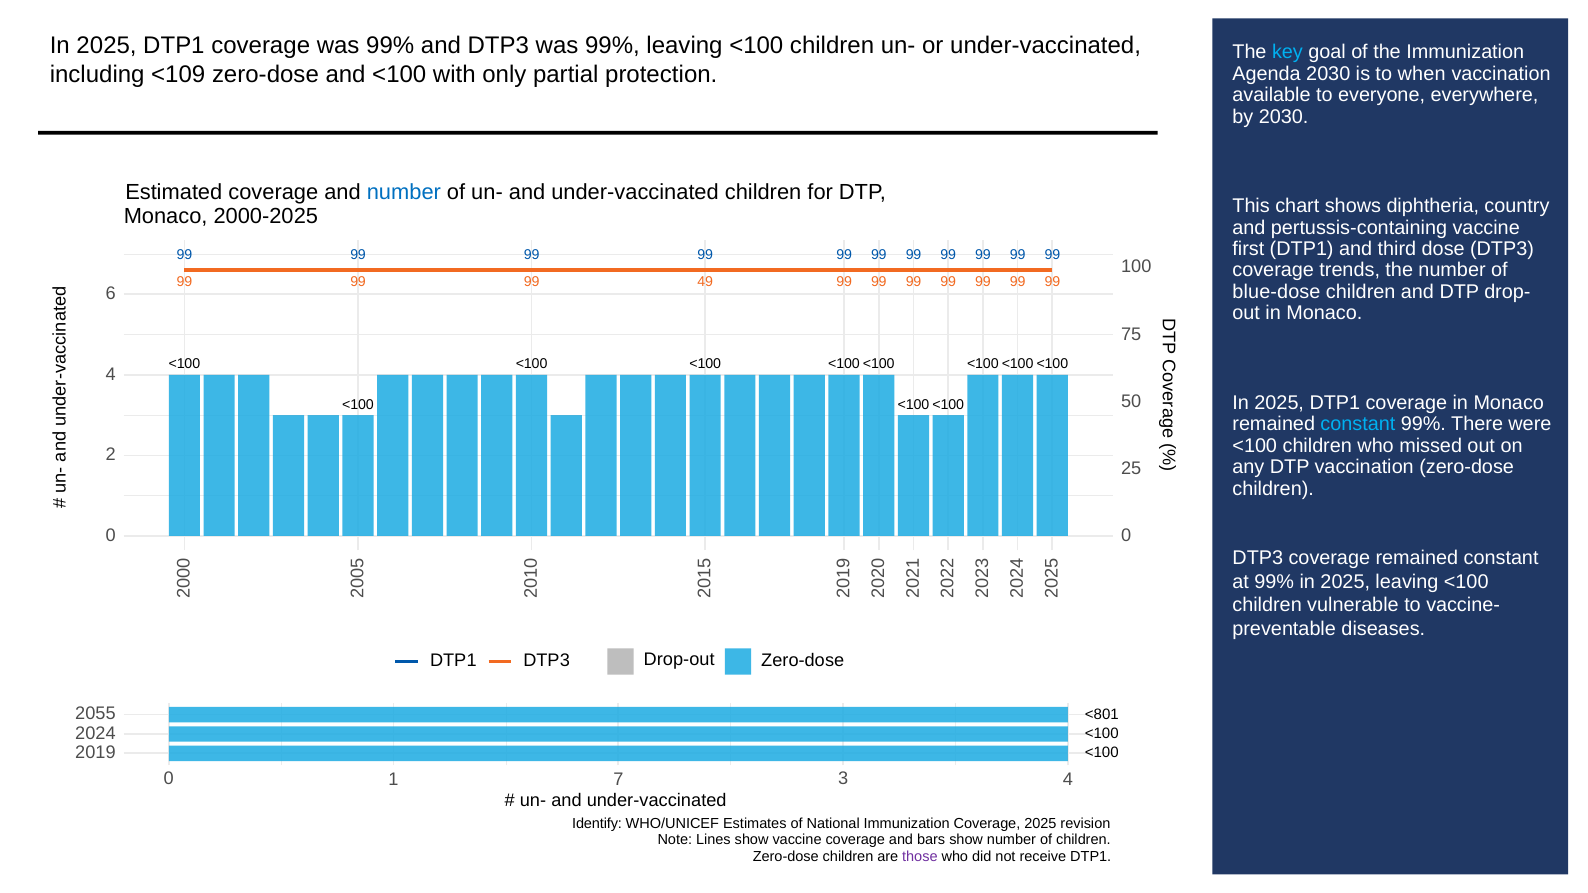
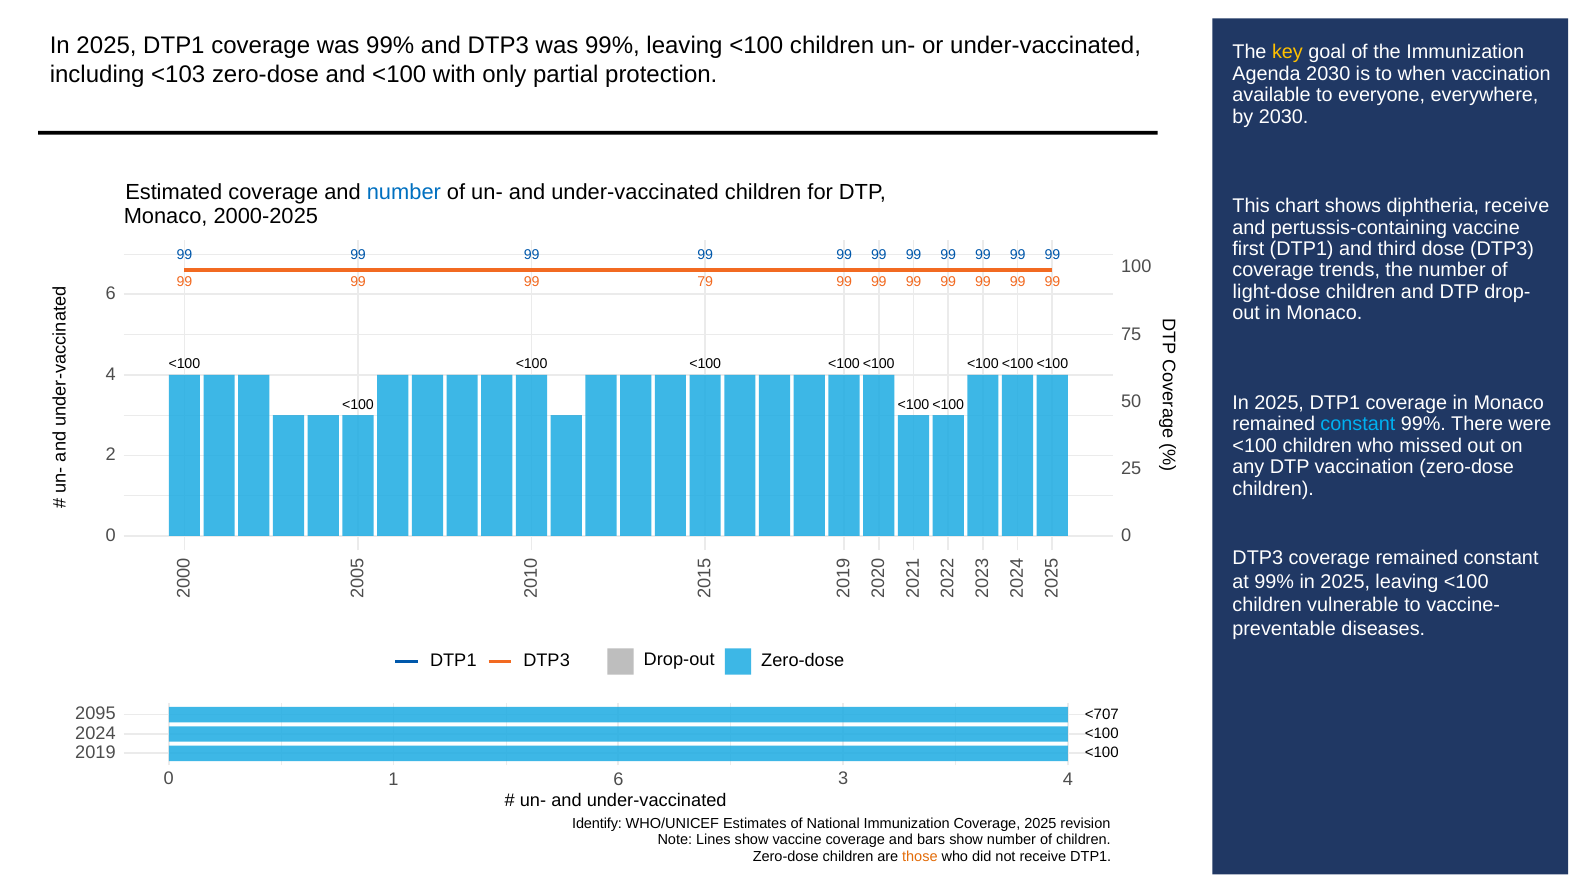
key colour: light blue -> yellow (1287, 52)
<109: <109 -> <103 (178, 75)
diphtheria country: country -> receive (1517, 206)
49: 49 -> 79 (705, 282)
blue-dose: blue-dose -> light-dose (1276, 292)
2055: 2055 -> 2095 (95, 714)
<801: <801 -> <707 (1102, 714)
1 7: 7 -> 6 (618, 779)
those colour: purple -> orange (920, 857)
